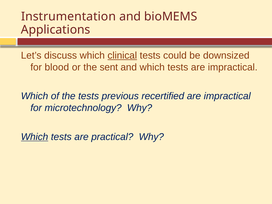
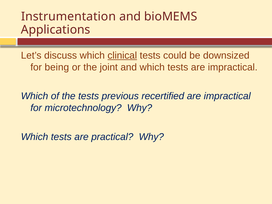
blood: blood -> being (57, 67)
sent: sent -> joint (109, 67)
Which underline: present -> none (35, 137)
